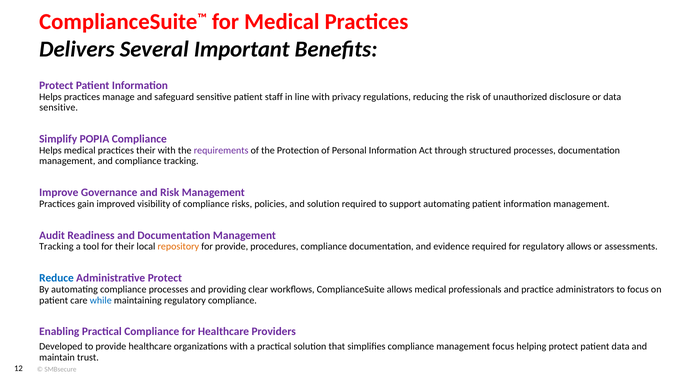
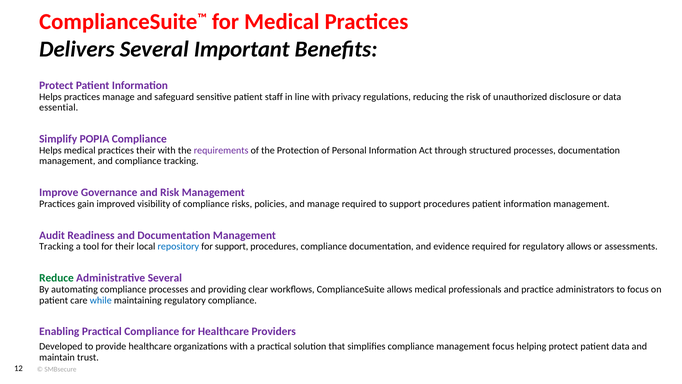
sensitive: sensitive -> essential (59, 107)
and solution: solution -> manage (323, 204)
to support automating: automating -> procedures (447, 204)
repository colour: orange -> blue (178, 246)
for provide: provide -> support (232, 246)
Reduce colour: blue -> green (56, 278)
Administrative Protect: Protect -> Several (165, 278)
